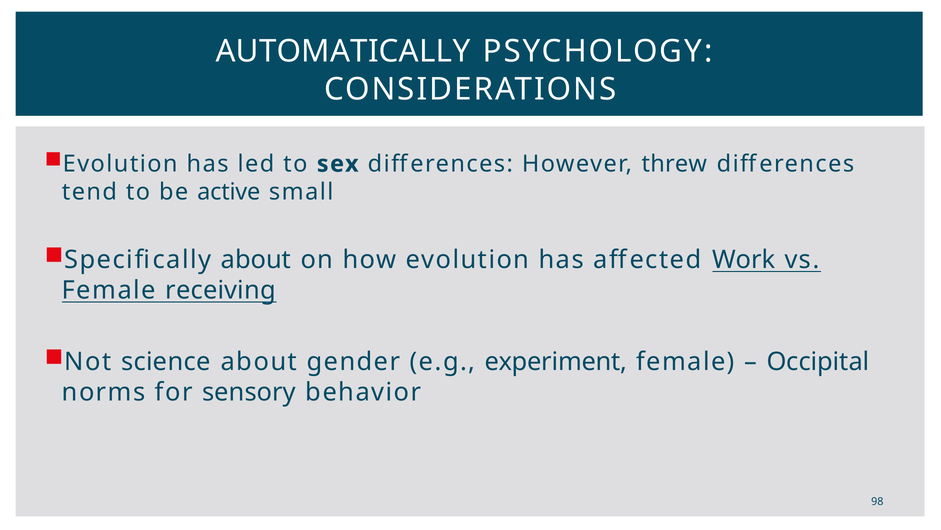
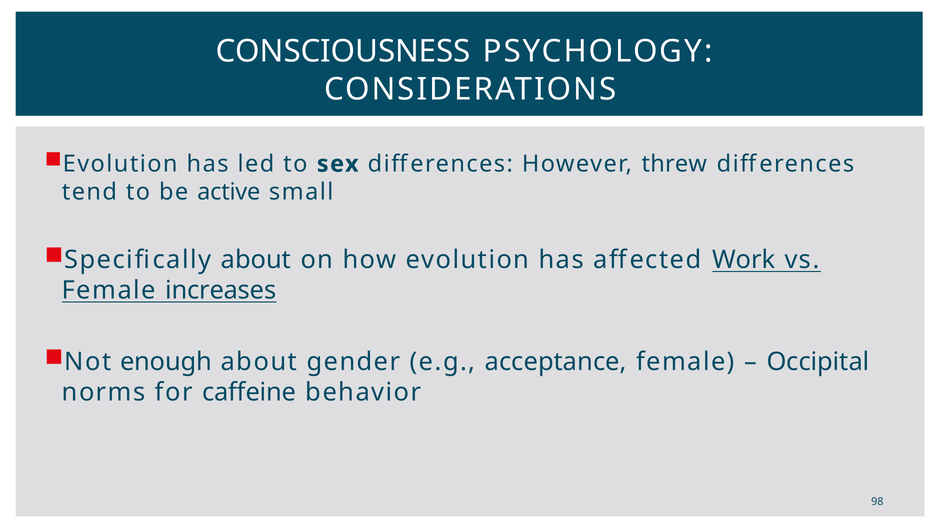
AUTOMATICALLY: AUTOMATICALLY -> CONSCIOUSNESS (343, 51)
receiving: receiving -> increases (221, 290)
science: science -> enough (166, 361)
experiment: experiment -> acceptance (556, 361)
sensory: sensory -> caffeine (249, 392)
